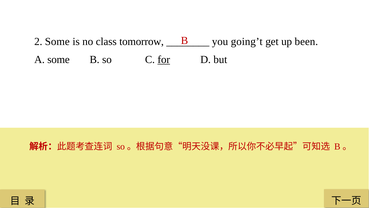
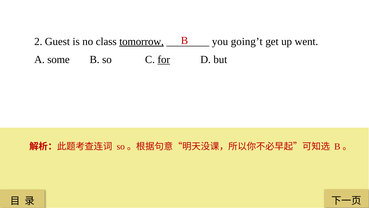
2 Some: Some -> Guest (57, 41)
tomorrow underline: none -> present (142, 41)
been: been -> went (306, 41)
